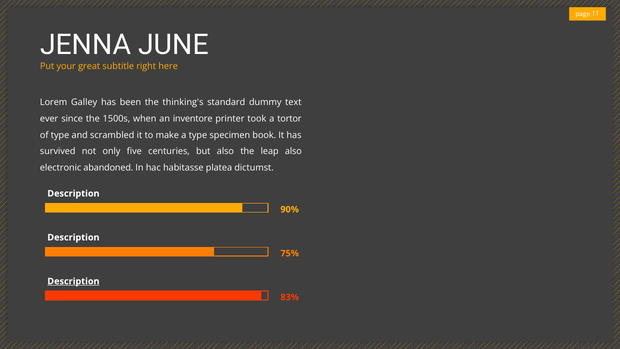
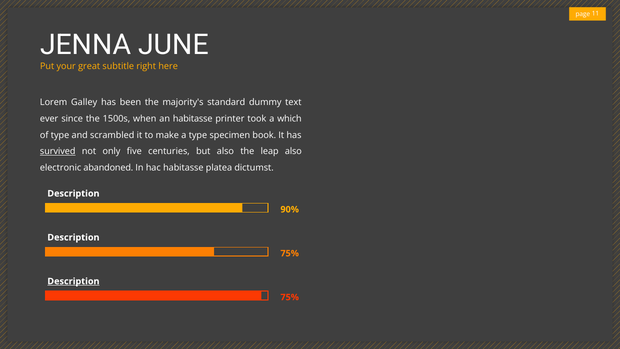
thinking's: thinking's -> majority's (183, 102)
an inventore: inventore -> habitasse (193, 119)
tortor: tortor -> which (289, 119)
survived underline: none -> present (58, 151)
83%: 83% -> 75% (290, 297)
